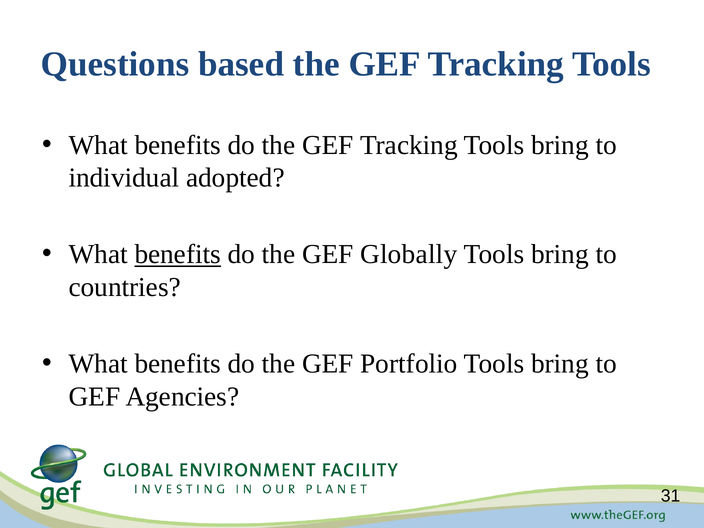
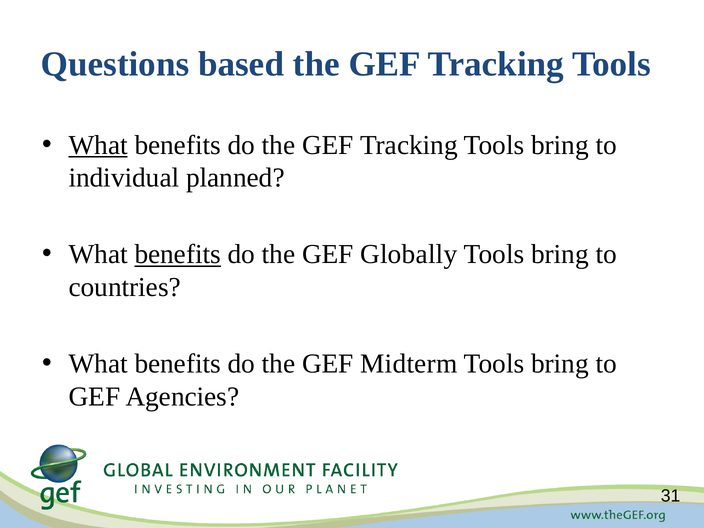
What underline: none -> present (98, 145)
adopted: adopted -> planned (235, 178)
Portfolio: Portfolio -> Midterm (409, 364)
